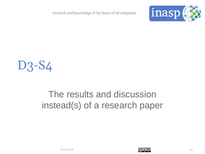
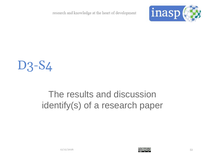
instead(s: instead(s -> identify(s (62, 105)
